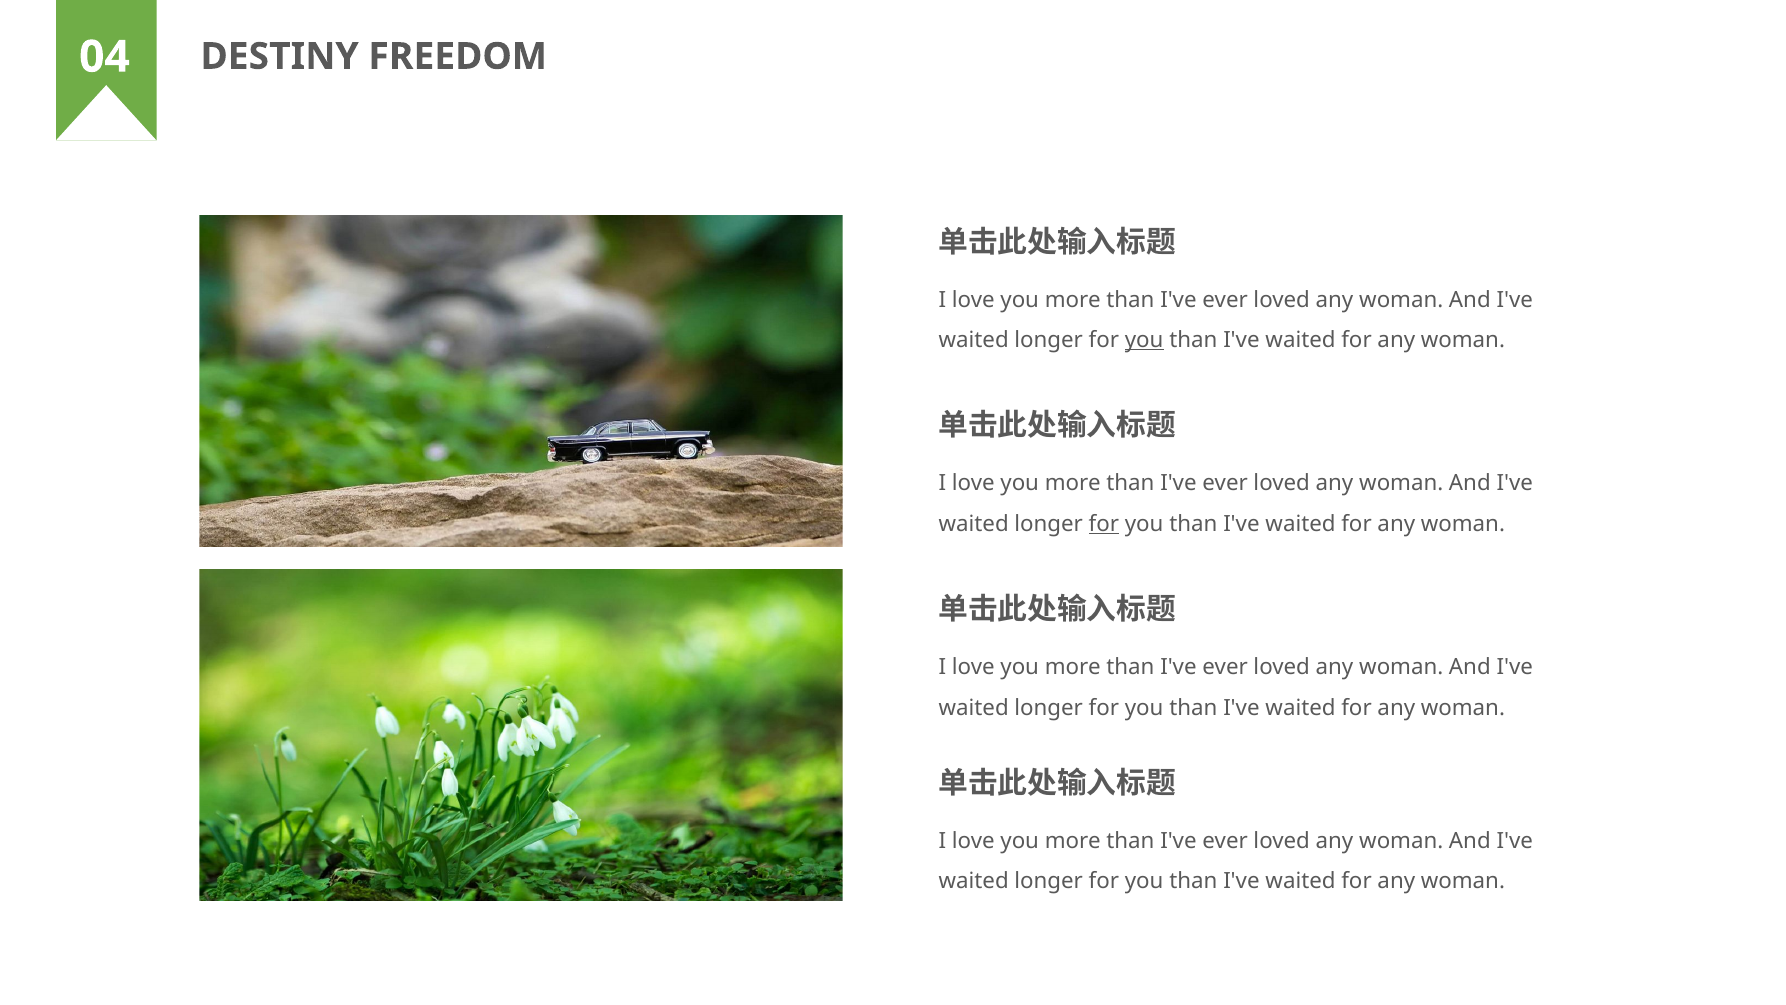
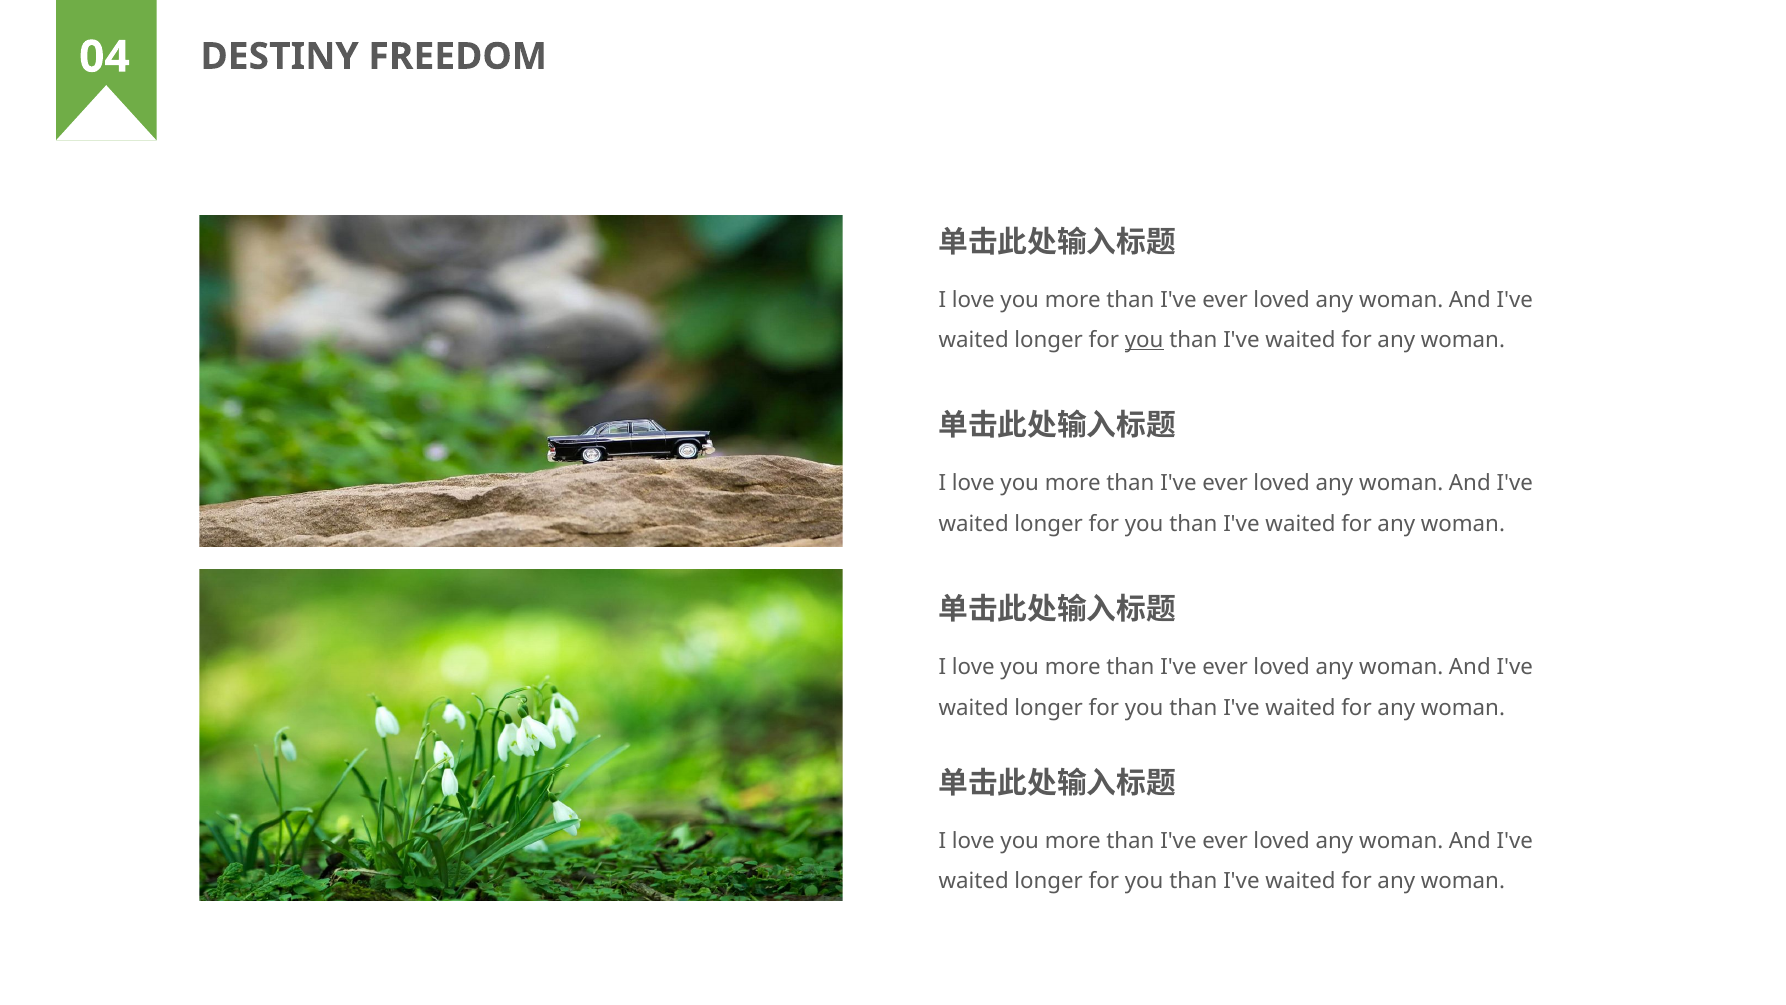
for underline: present -> none (1104, 524)
